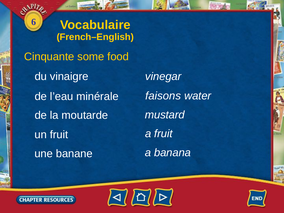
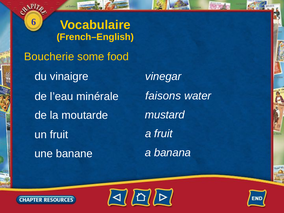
Cinquante: Cinquante -> Boucherie (49, 57)
